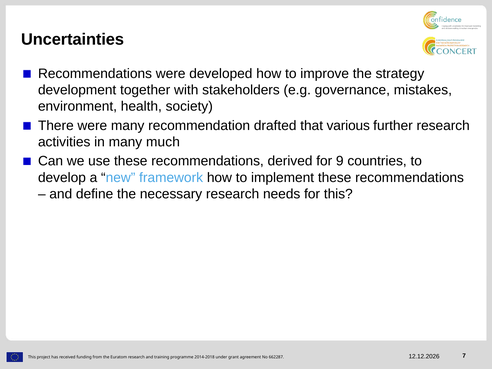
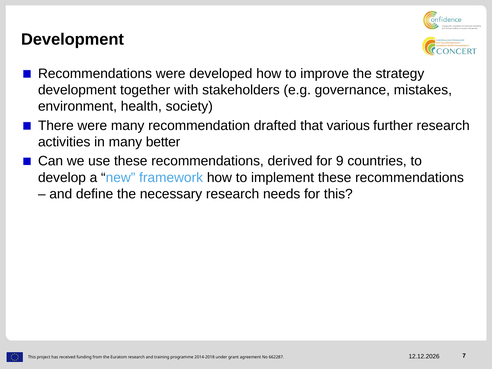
Uncertainties: Uncertainties -> Development (72, 39)
much: much -> better (163, 142)
